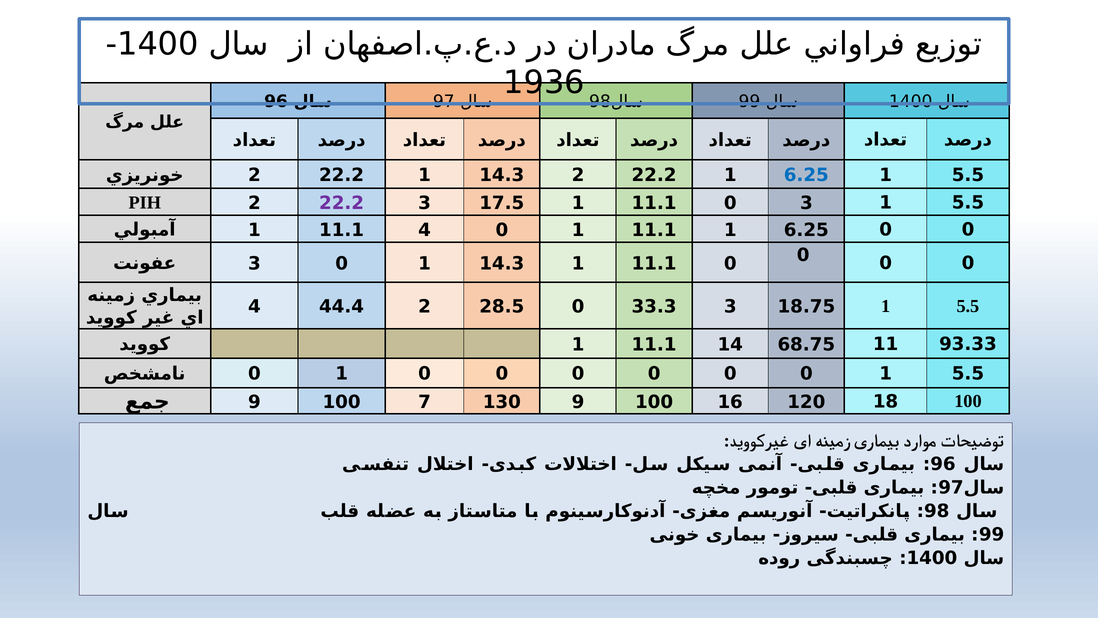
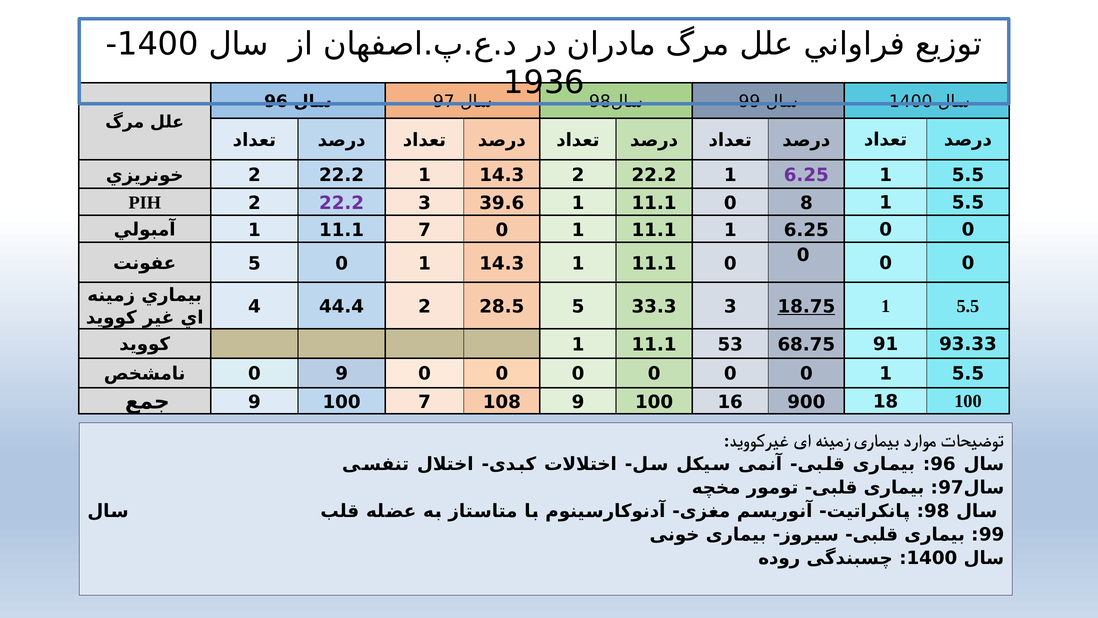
6.25 colour: blue -> purple (806, 175)
17.5: 17.5 -> 39.6 (502, 203)
0 3: 3 -> 8 (806, 203)
11.1 4: 4 -> 7 (425, 230)
3: 3 -> 5 (254, 263)
28.5 0: 0 -> 5 (578, 307)
18.75 underline: none -> present (806, 307)
14: 14 -> 53 (730, 345)
11: 11 -> 91 (886, 344)
1: 1 -> 9 (342, 374)
130: 130 -> 108 (502, 402)
120: 120 -> 900 (806, 402)
